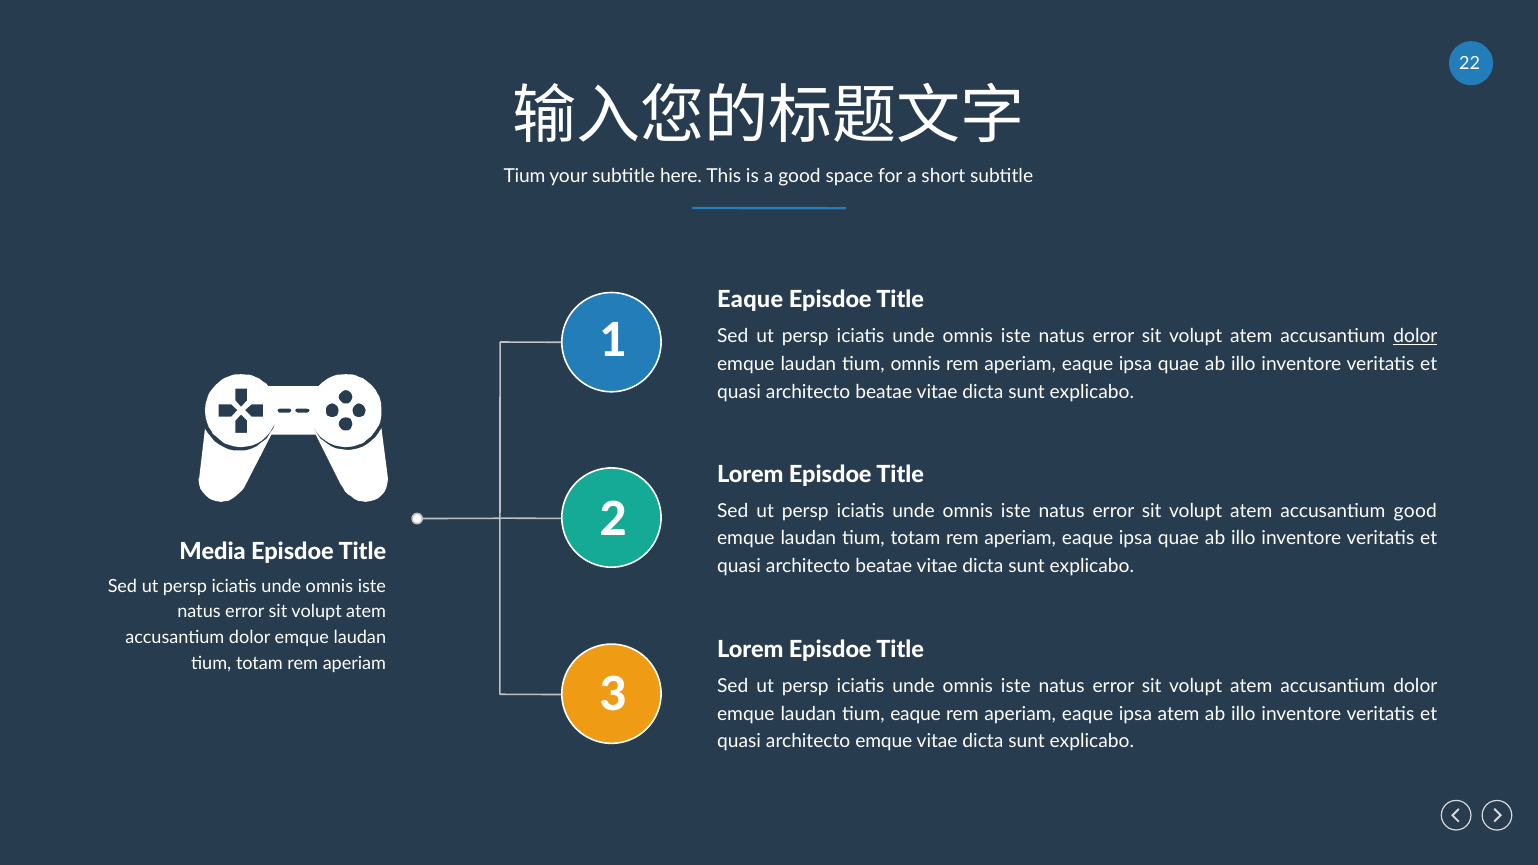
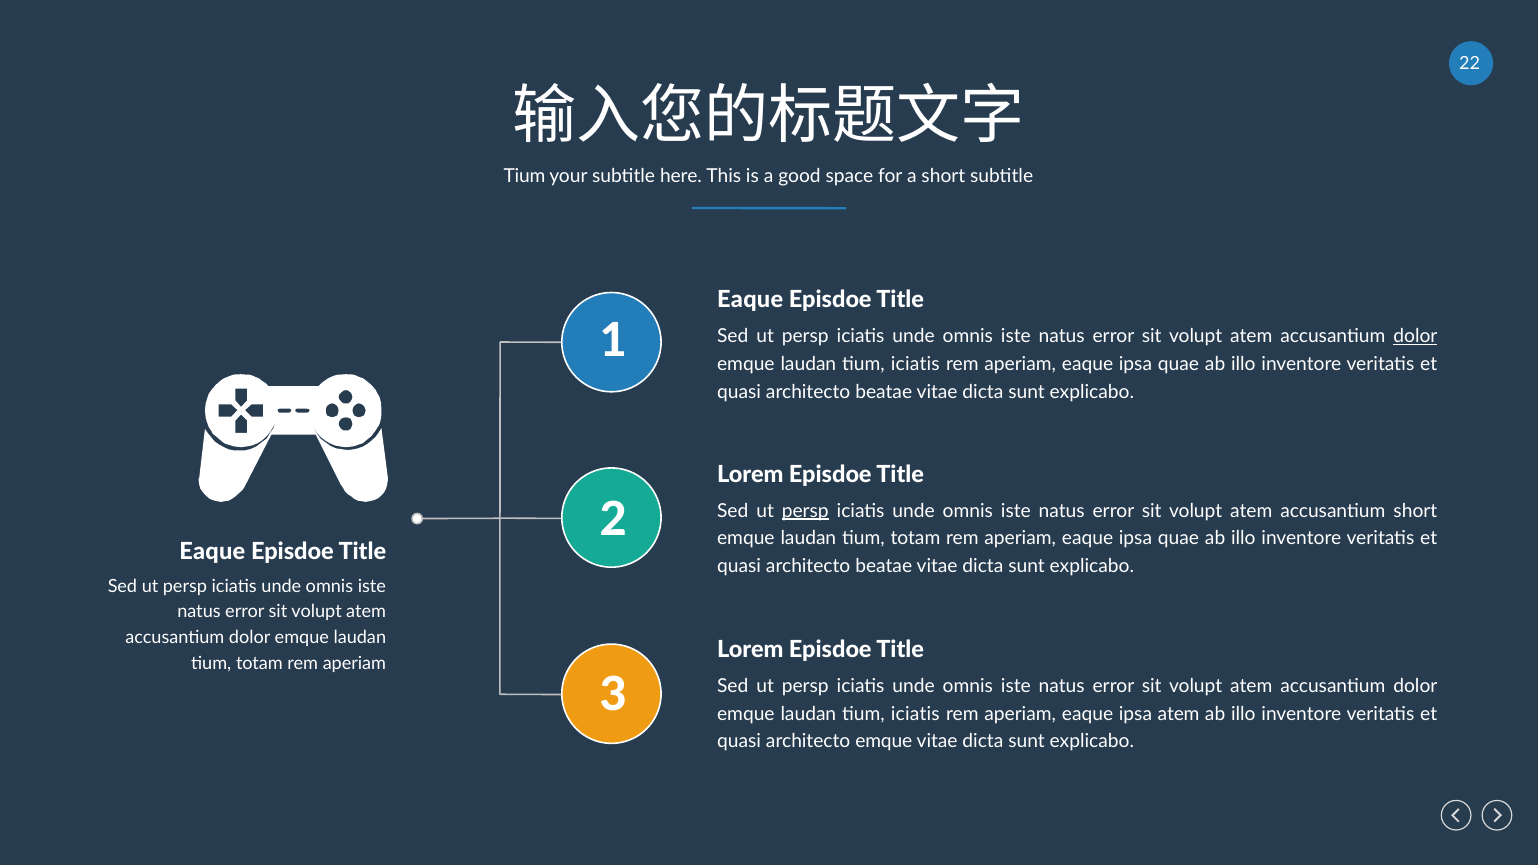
omnis: omnis -> iciatis (915, 364)
persp underline: none -> present (805, 511)
accusantium good: good -> short (1415, 511)
Media: Media -> Eaque (212, 552)
eaque: eaque -> iciatis (915, 714)
